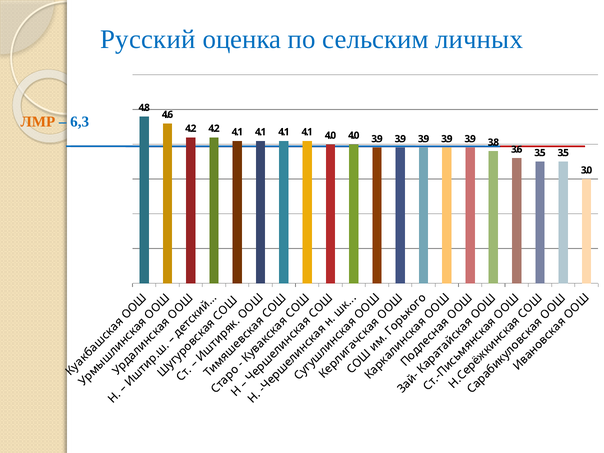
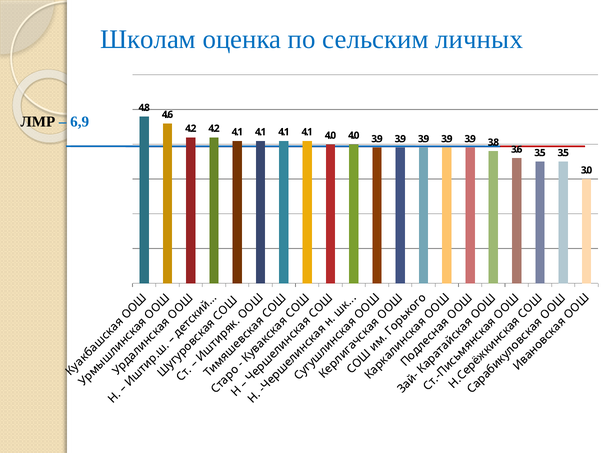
Русский: Русский -> Школам (148, 40)
ЛМР colour: orange -> black (38, 122)
6,3: 6,3 -> 6,9 (80, 122)
